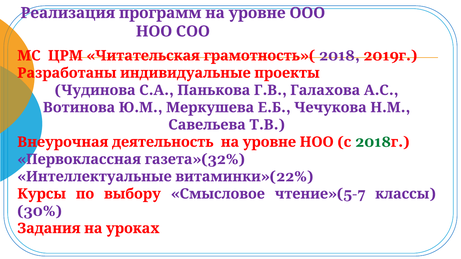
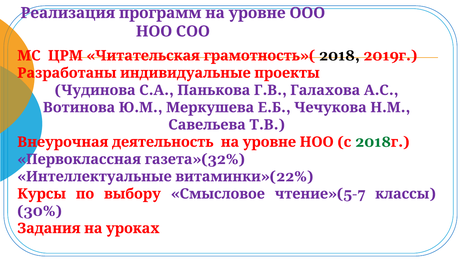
2018 colour: purple -> black (339, 56)
